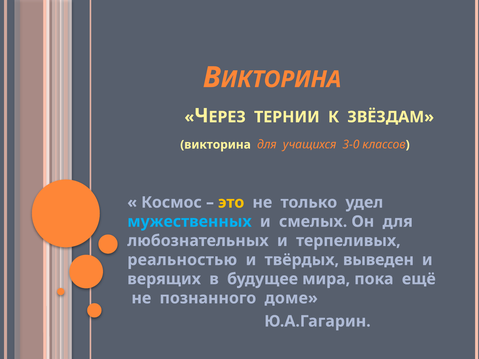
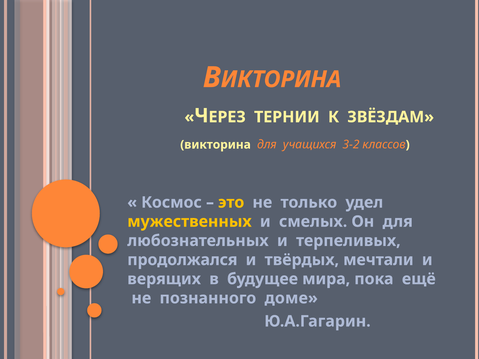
3-0: 3-0 -> 3-2 (351, 145)
мужественных colour: light blue -> yellow (189, 222)
реальностью: реальностью -> продолжался (182, 260)
выведен: выведен -> мечтали (378, 260)
